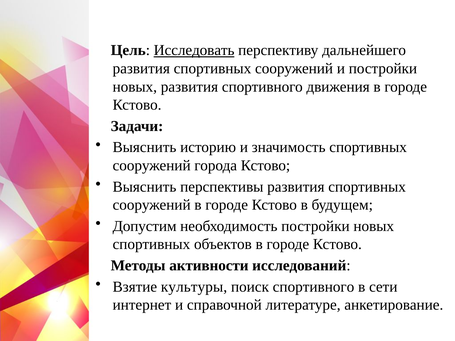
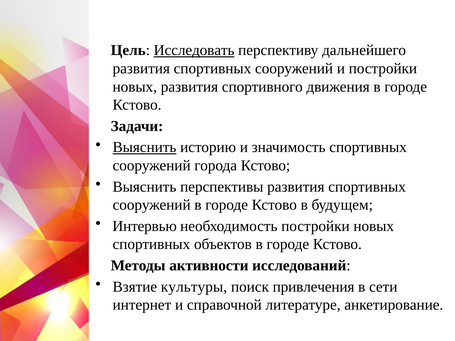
Выяснить underline: none -> present (145, 147)
Допустим: Допустим -> Интервью (145, 226)
поиск спортивного: спортивного -> привлечения (314, 287)
